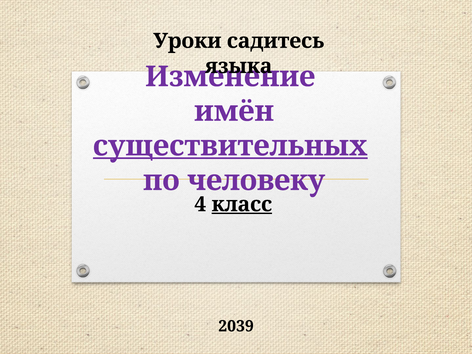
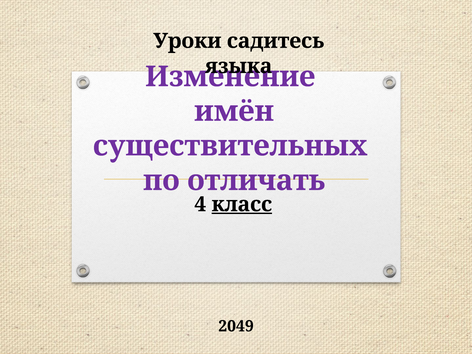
существительных underline: present -> none (230, 146)
человеку: человеку -> отличать (256, 180)
2039: 2039 -> 2049 (236, 326)
